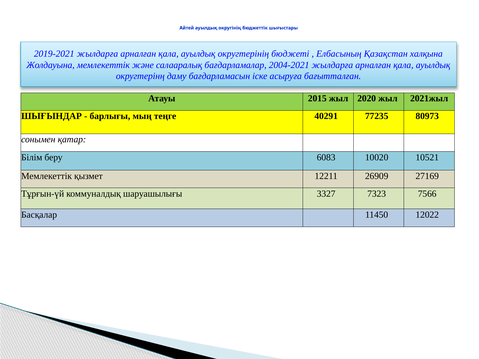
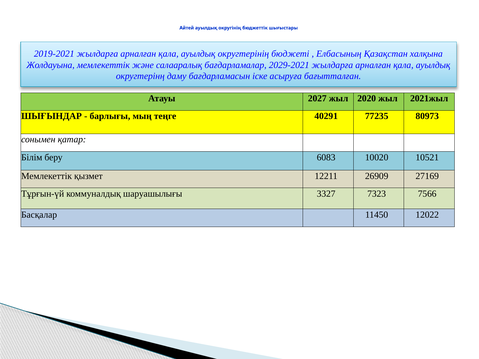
2004-2021: 2004-2021 -> 2029-2021 (289, 65)
2015: 2015 -> 2027 (317, 99)
